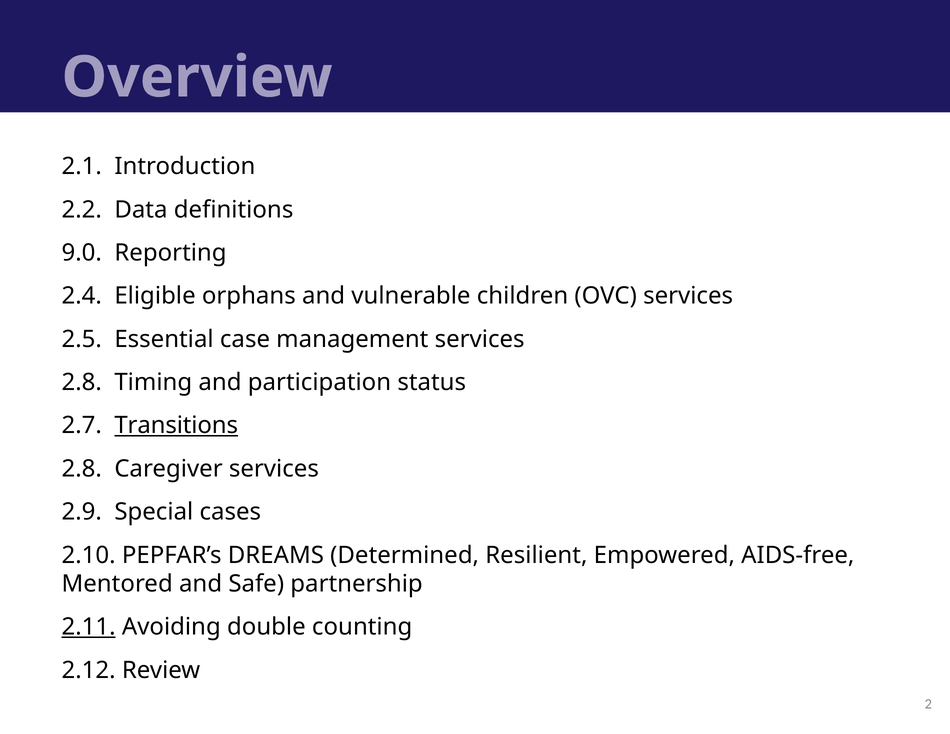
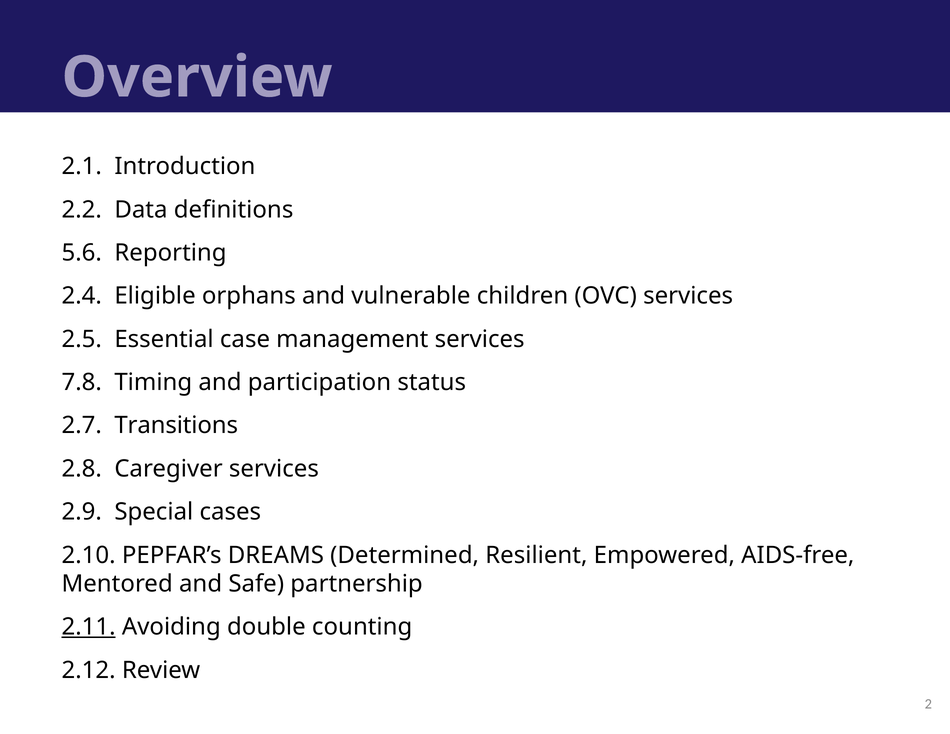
9.0: 9.0 -> 5.6 (82, 253)
2.8: 2.8 -> 7.8 (82, 382)
Transitions underline: present -> none (176, 426)
